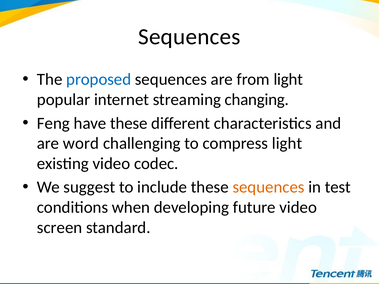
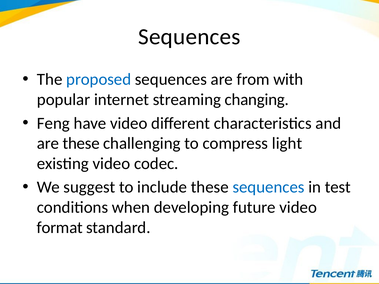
from light: light -> with (288, 80)
have these: these -> video (129, 123)
are word: word -> these (81, 144)
sequences colour: orange -> blue (269, 187)
screen: screen -> format (60, 228)
